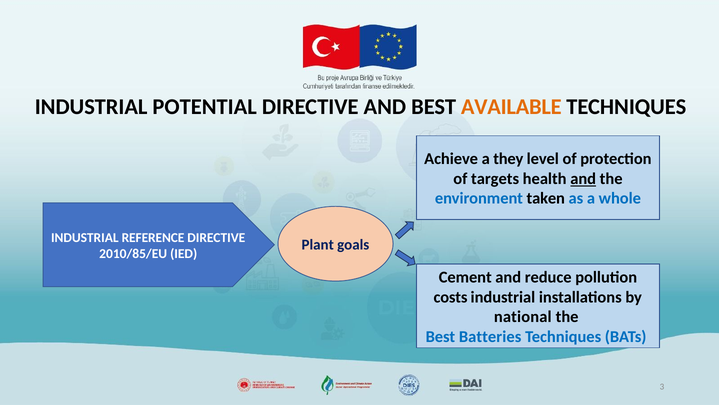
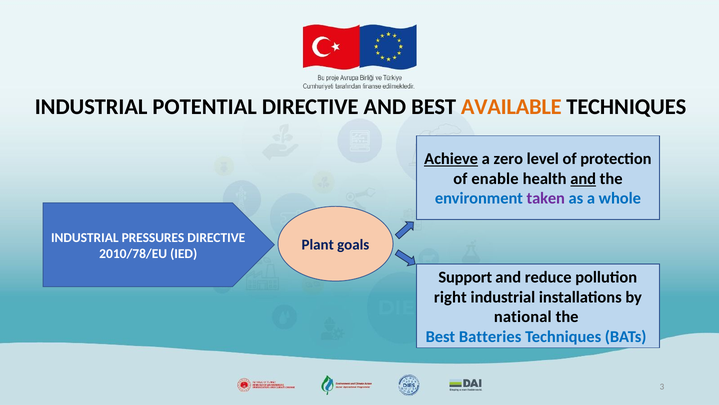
Achieve underline: none -> present (451, 159)
they: they -> zero (508, 159)
targets: targets -> enable (495, 178)
taken colour: black -> purple (546, 198)
REFERENCE: REFERENCE -> PRESSURES (153, 237)
2010/85/EU: 2010/85/EU -> 2010/78/EU (133, 253)
Cement: Cement -> Support (465, 277)
costs: costs -> right (450, 297)
